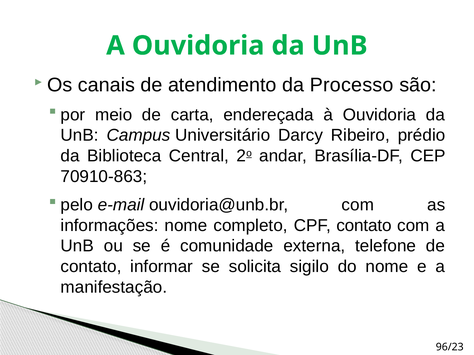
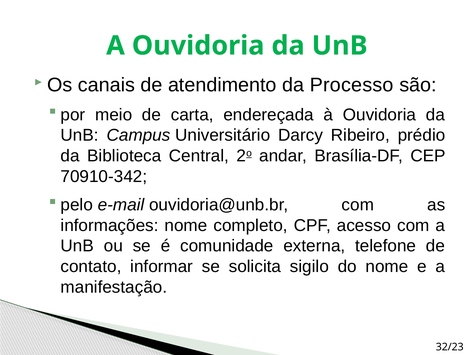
70910-863: 70910-863 -> 70910-342 (104, 177)
CPF contato: contato -> acesso (364, 226)
96/23: 96/23 -> 32/23 (450, 348)
